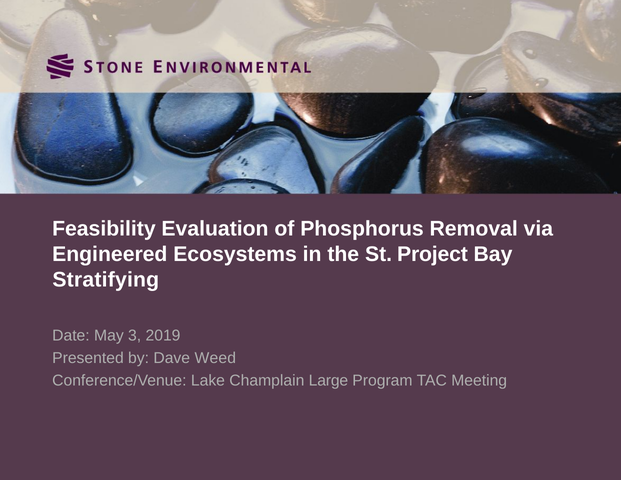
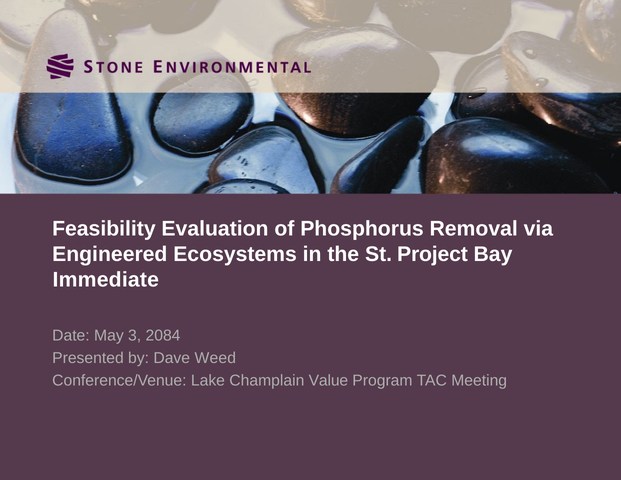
Stratifying: Stratifying -> Immediate (106, 280)
2019: 2019 -> 2084 (163, 335)
Large: Large -> Value (328, 380)
